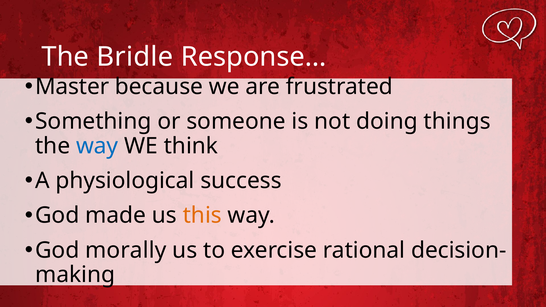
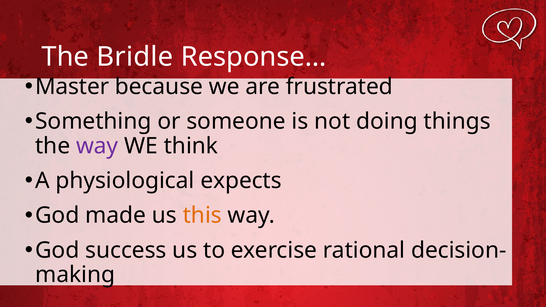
way colour: blue -> purple (97, 146)
success: success -> expects (241, 181)
morally: morally -> success (126, 250)
